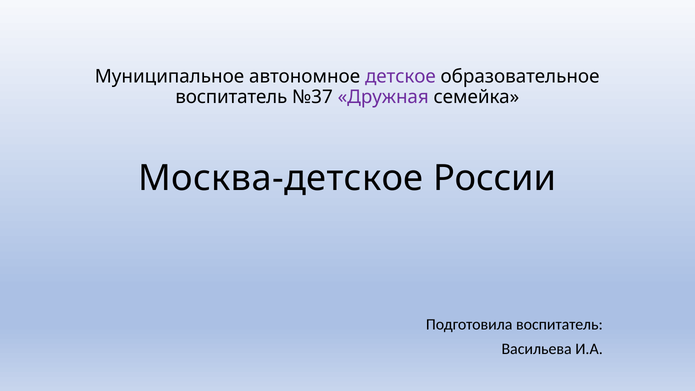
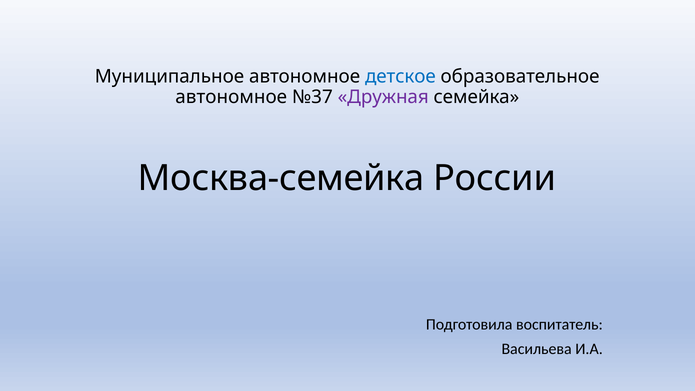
детское colour: purple -> blue (400, 77)
воспитатель: воспитатель -> автономное (231, 97)
Москва-детское: Москва-детское -> Москва-семейка (281, 178)
